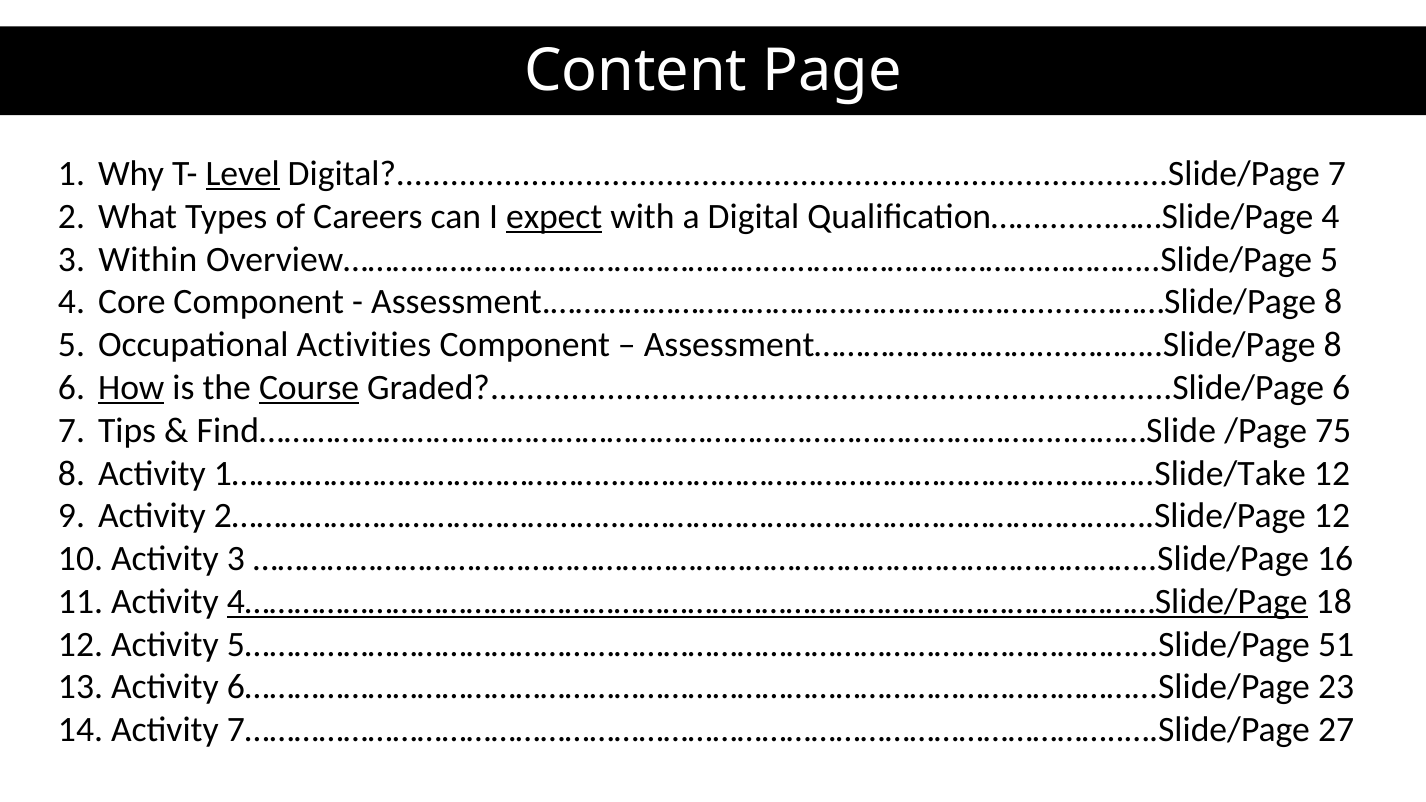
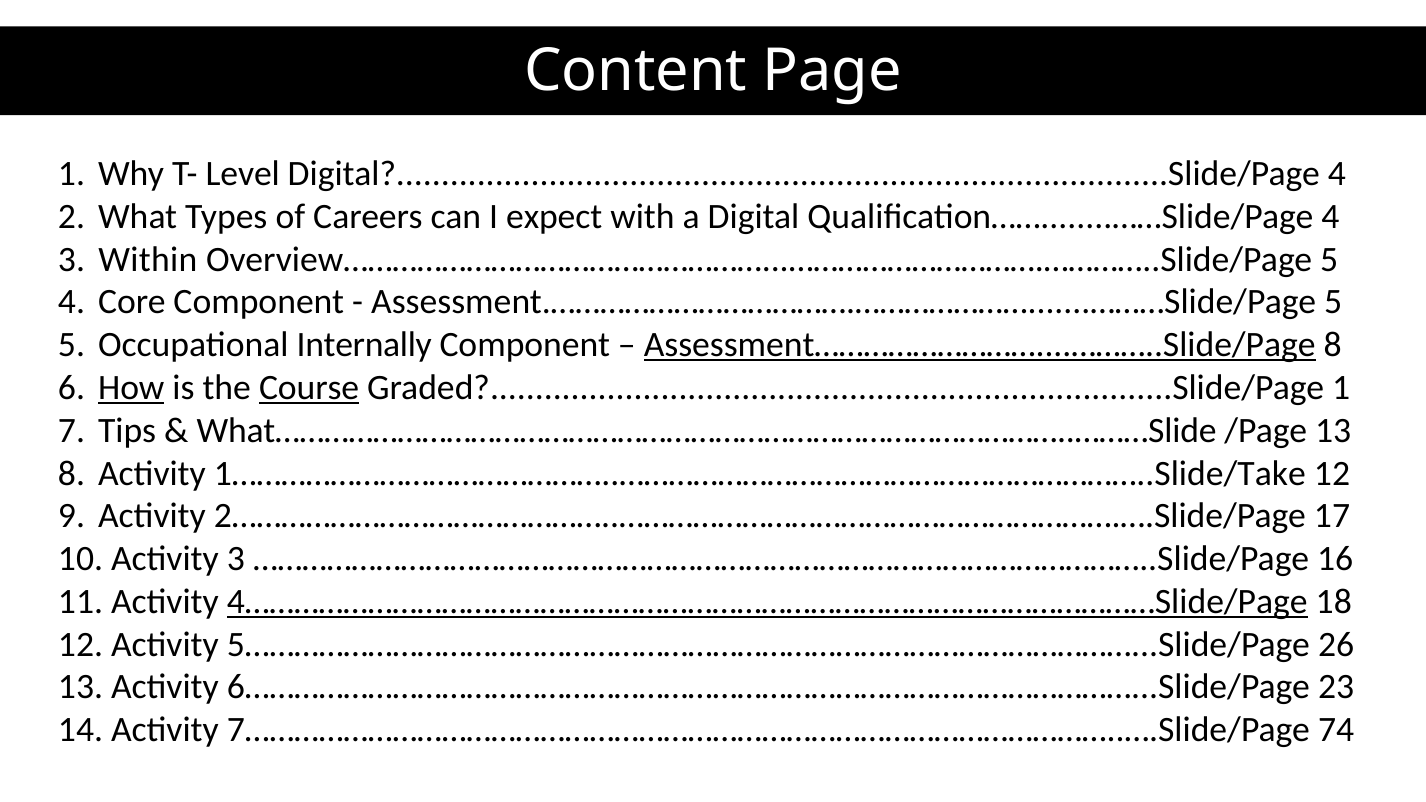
Level underline: present -> none (243, 174)
7: 7 -> 4 (1337, 174)
expect underline: present -> none (554, 217)
Assessment.……………………………….………………….......………Slide/Page 8: 8 -> 5 (1333, 302)
Activities: Activities -> Internally (364, 345)
Assessment………………………....………..Slide/Page underline: none -> present (980, 345)
Graded?............................................................................Slide/Page 6: 6 -> 1 (1341, 388)
Find……………………………………………………………………………………..………Slide: Find……………………………………………………………………………………..………Slide -> What……………………………………………………………………………………..………Slide (707, 431)
/Page 75: 75 -> 13 (1333, 431)
2………………………………………..…………………………………………………….….Slide/Page 12: 12 -> 17 (1332, 516)
51: 51 -> 26 (1336, 644)
27: 27 -> 74 (1336, 730)
